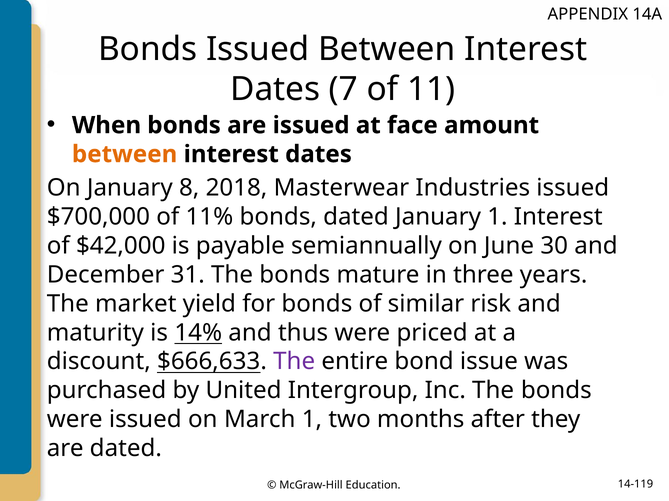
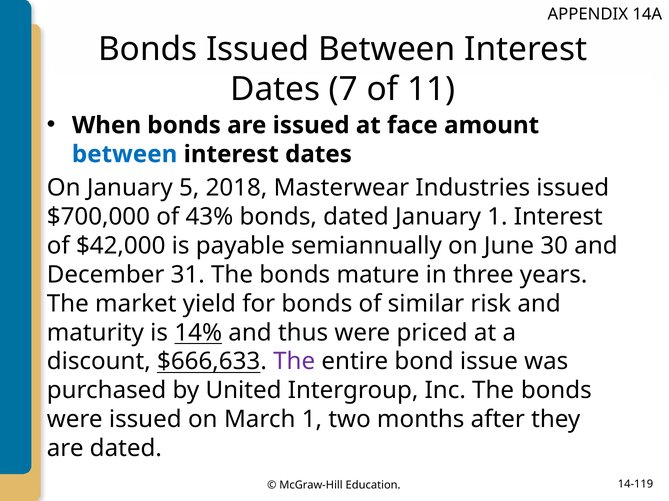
between colour: orange -> blue (125, 154)
8: 8 -> 5 (189, 188)
11%: 11% -> 43% (209, 217)
